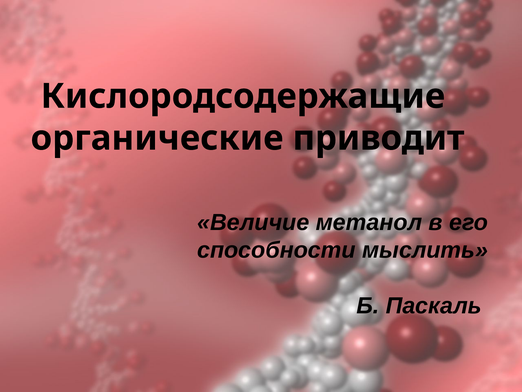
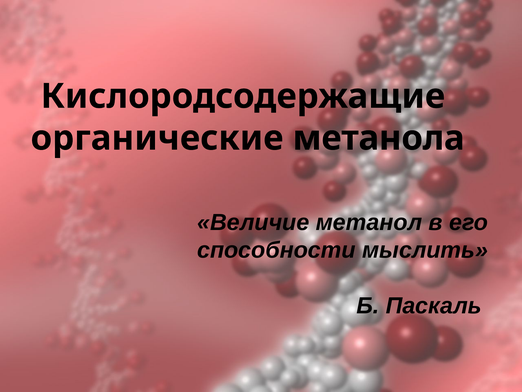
приводит: приводит -> метанола (379, 138)
